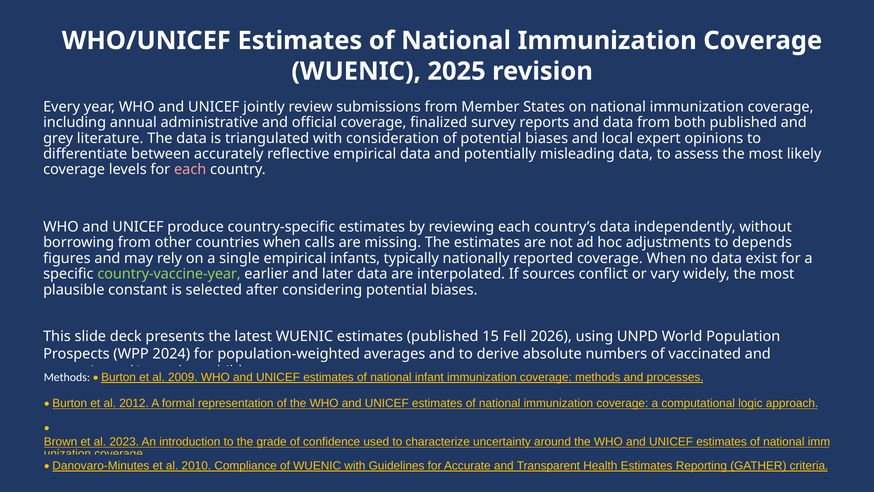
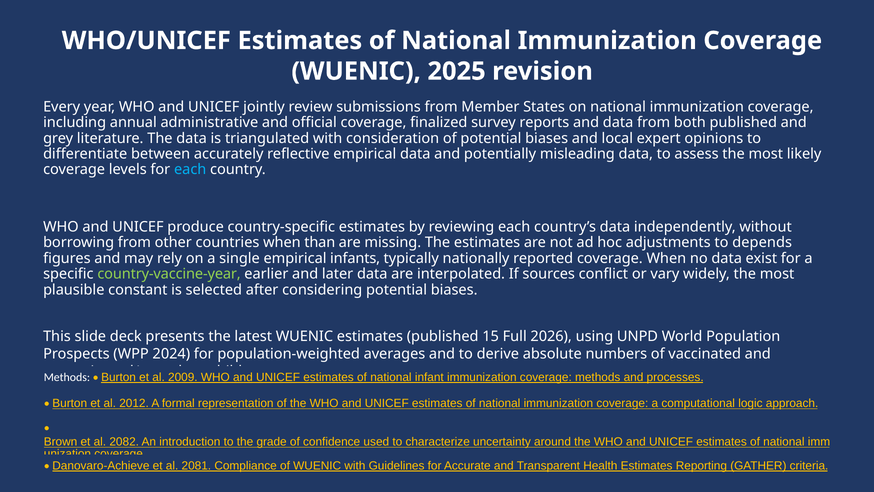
each colour: pink -> light blue (190, 170)
calls: calls -> than (320, 243)
Fell: Fell -> Full (515, 336)
2023: 2023 -> 2082 (124, 442)
Danovaro-Minutes: Danovaro-Minutes -> Danovaro-Achieve (101, 465)
2010: 2010 -> 2081 (196, 465)
